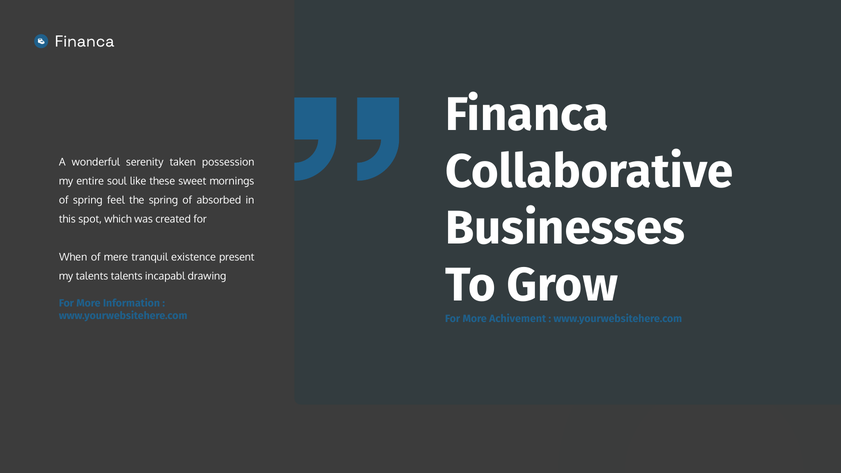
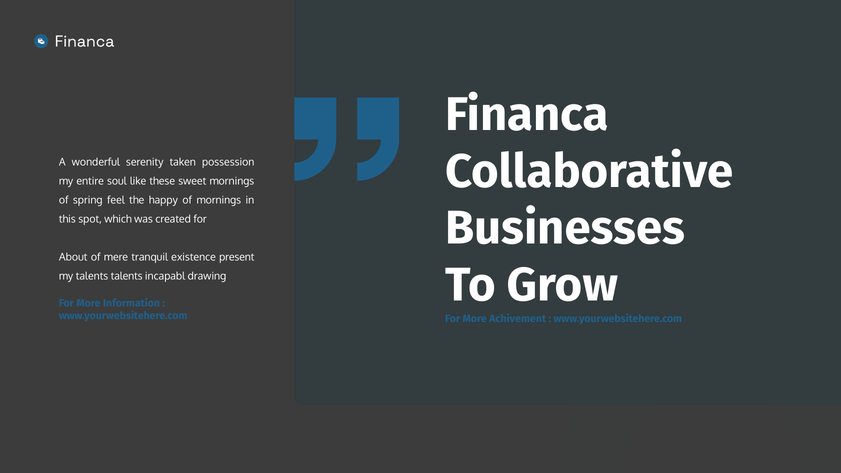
the spring: spring -> happy (163, 200)
of absorbed: absorbed -> mornings (219, 200)
When: When -> About (73, 257)
